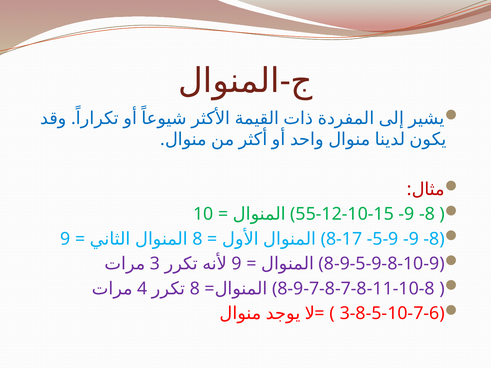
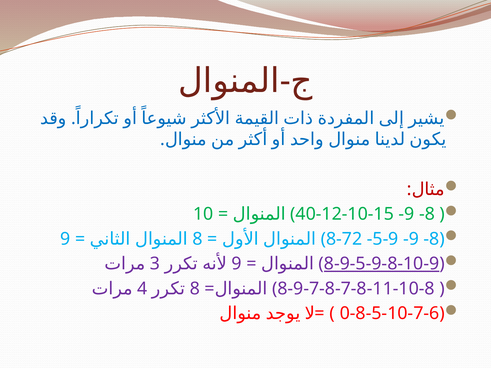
55-12-10-15: 55-12-10-15 -> 40-12-10-15 (345, 214)
8-17: 8-17 -> 8-72 (344, 239)
8-9-5-9-8-10-9 underline: none -> present (382, 264)
3-8-5-10-7-6: 3-8-5-10-7-6 -> 0-8-5-10-7-6 (390, 314)
